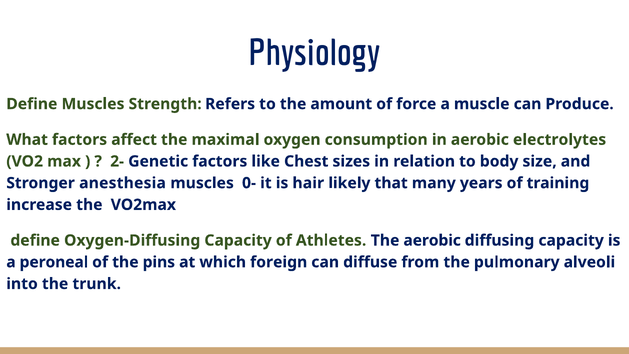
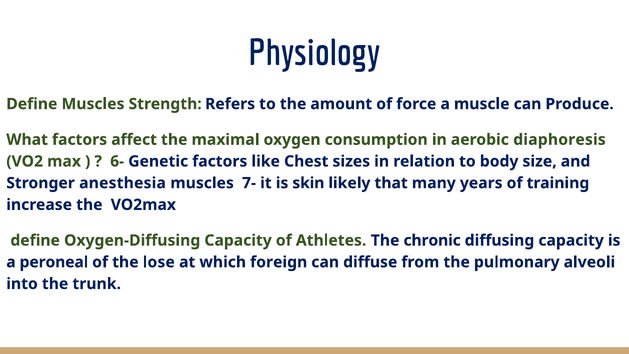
electrolytes: electrolytes -> diaphoresis (559, 140)
2-: 2- -> 6- (117, 161)
0-: 0- -> 7- (249, 183)
hair: hair -> skin (308, 183)
The aerobic: aerobic -> chronic (432, 240)
pins: pins -> lose (159, 262)
